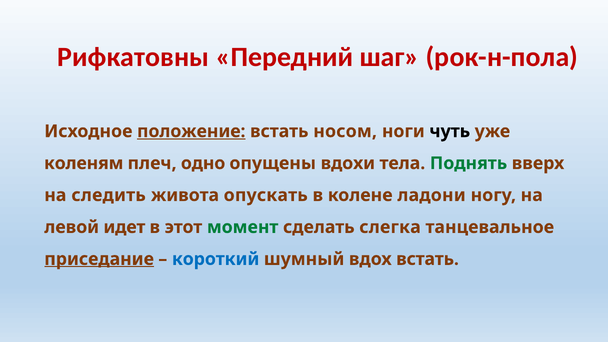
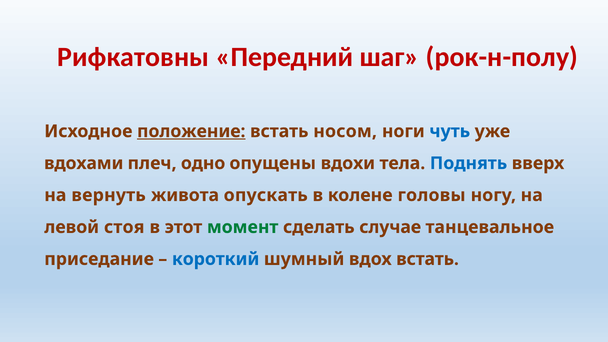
рок-н-пола: рок-н-пола -> рок-н-полу (502, 57)
чуть colour: black -> blue (450, 131)
коленям: коленям -> вдохами (84, 163)
Поднять colour: green -> blue (469, 163)
следить: следить -> вернуть (109, 195)
ладони: ладони -> головы (432, 195)
идет: идет -> стоя (124, 227)
слегка: слегка -> случае (390, 227)
приседание underline: present -> none (99, 259)
